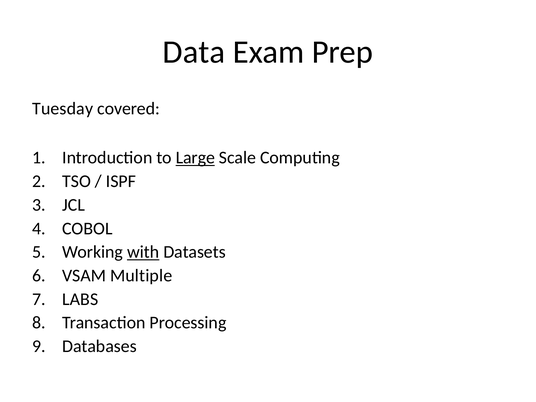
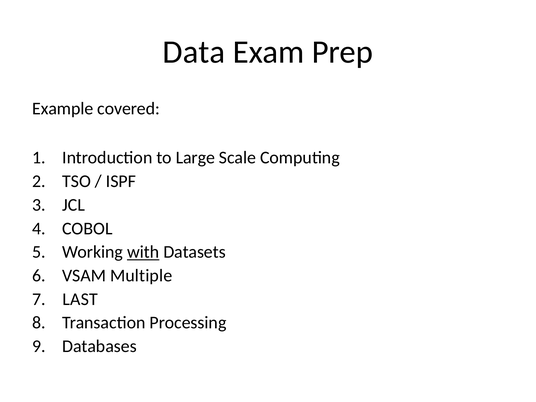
Tuesday: Tuesday -> Example (63, 108)
Large underline: present -> none (195, 158)
LABS: LABS -> LAST (80, 299)
